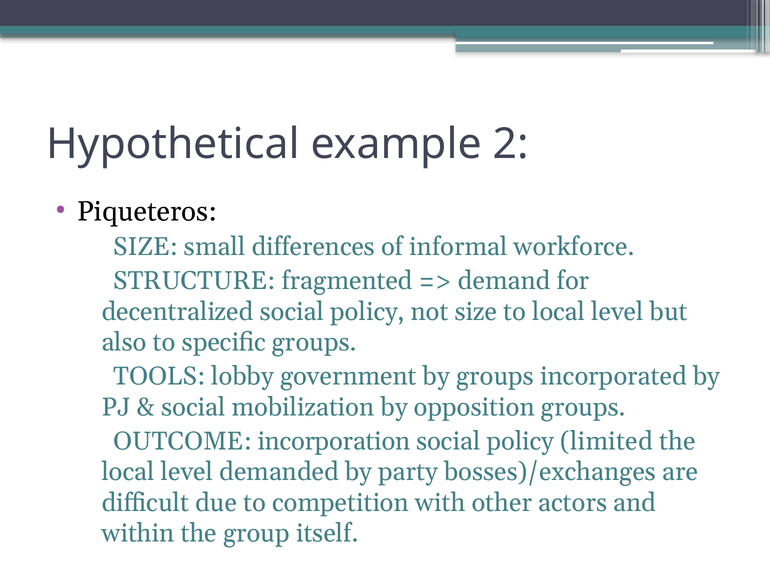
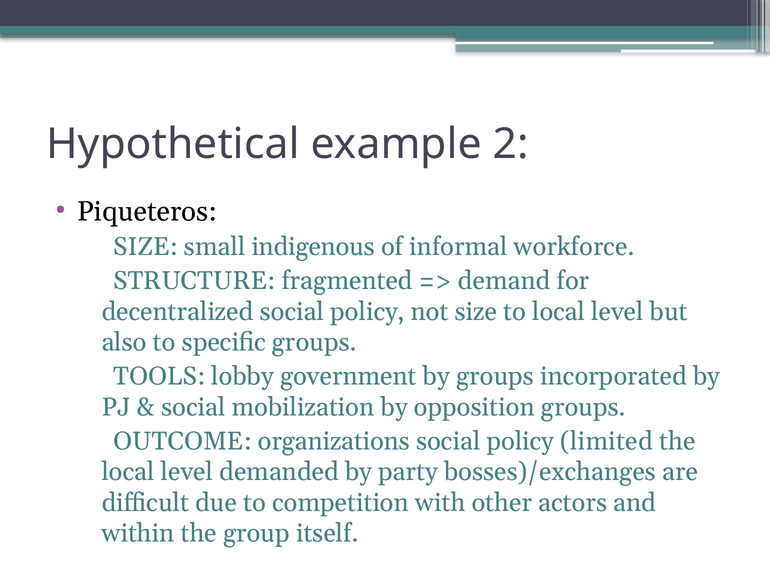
differences: differences -> indigenous (313, 247)
incorporation: incorporation -> organizations (334, 441)
